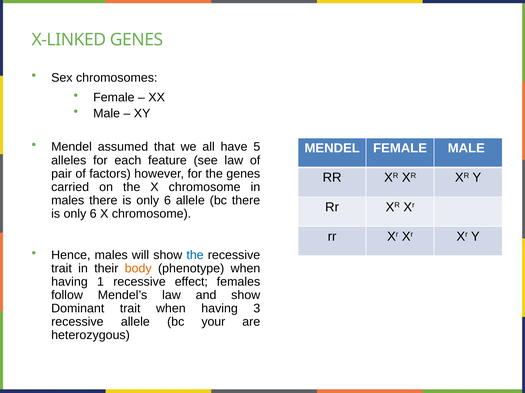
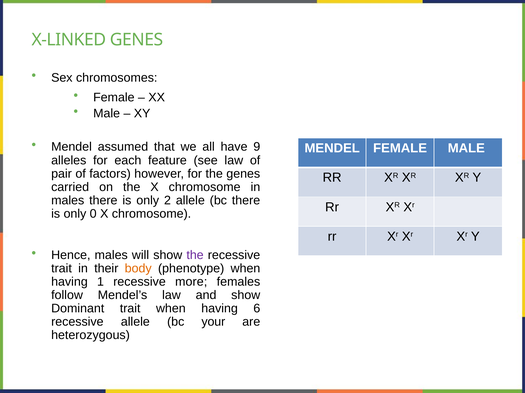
5: 5 -> 9 (257, 147)
6: 6 -> 2 (168, 201)
6: 6 -> 0 (93, 214)
the colour: blue -> purple (195, 255)
effect: effect -> more (191, 282)
3: 3 -> 6 (257, 309)
